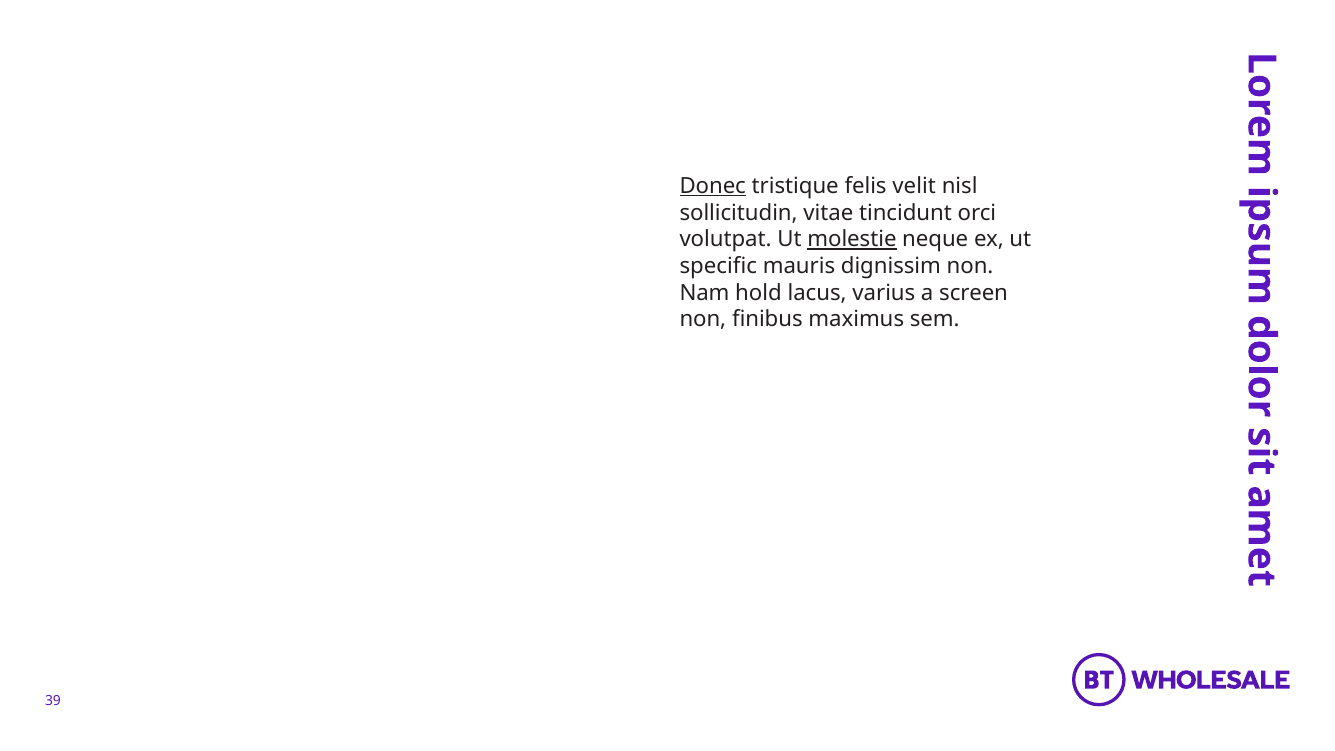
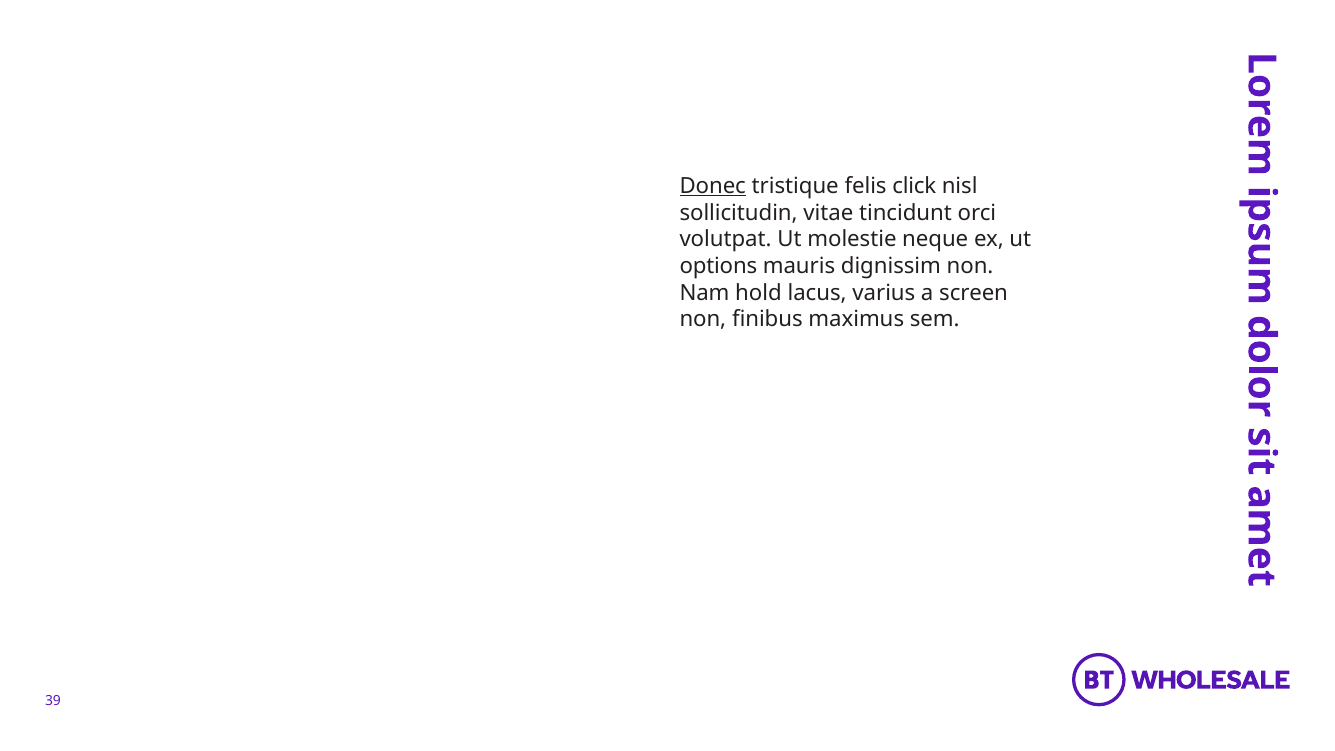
velit: velit -> click (914, 186)
molestie underline: present -> none (852, 240)
specific: specific -> options (718, 266)
